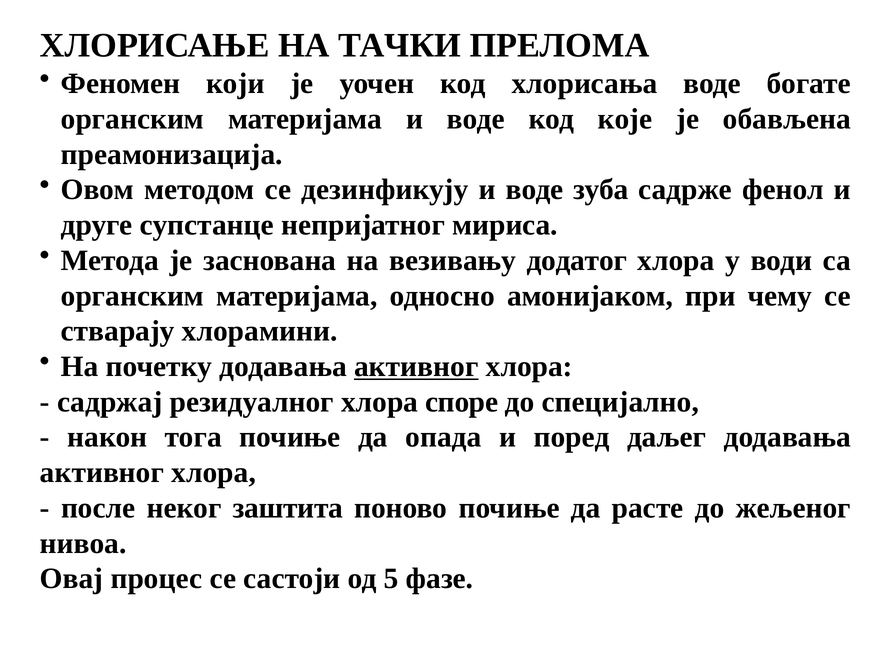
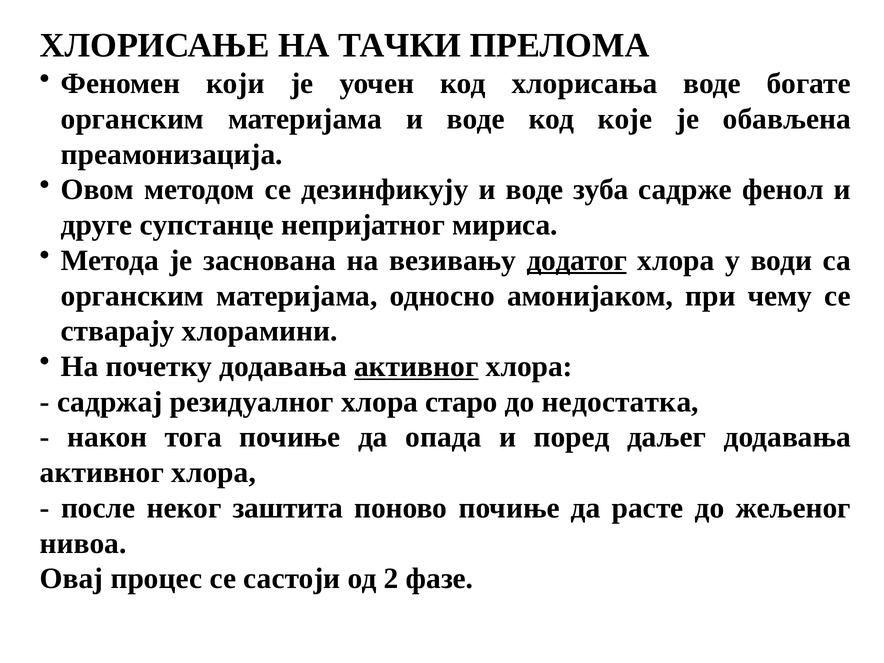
додатог underline: none -> present (577, 260)
споре: споре -> старо (462, 402)
специјално: специјално -> недостатка (620, 402)
5: 5 -> 2 (391, 579)
